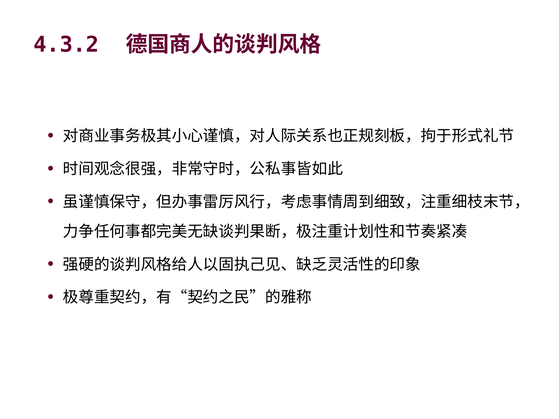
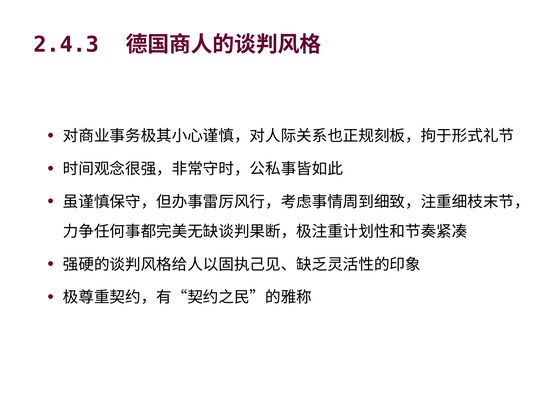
4.3.2: 4.3.2 -> 2.4.3 (66, 45)
